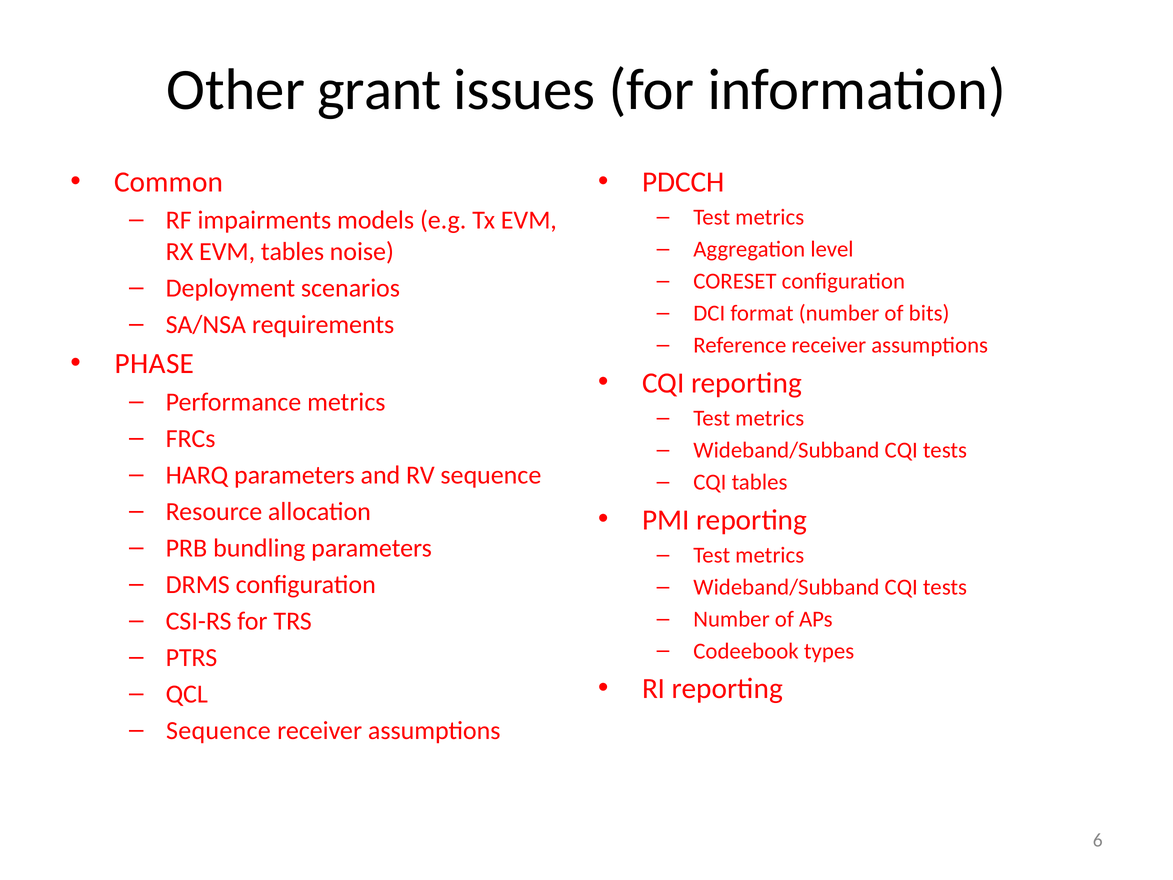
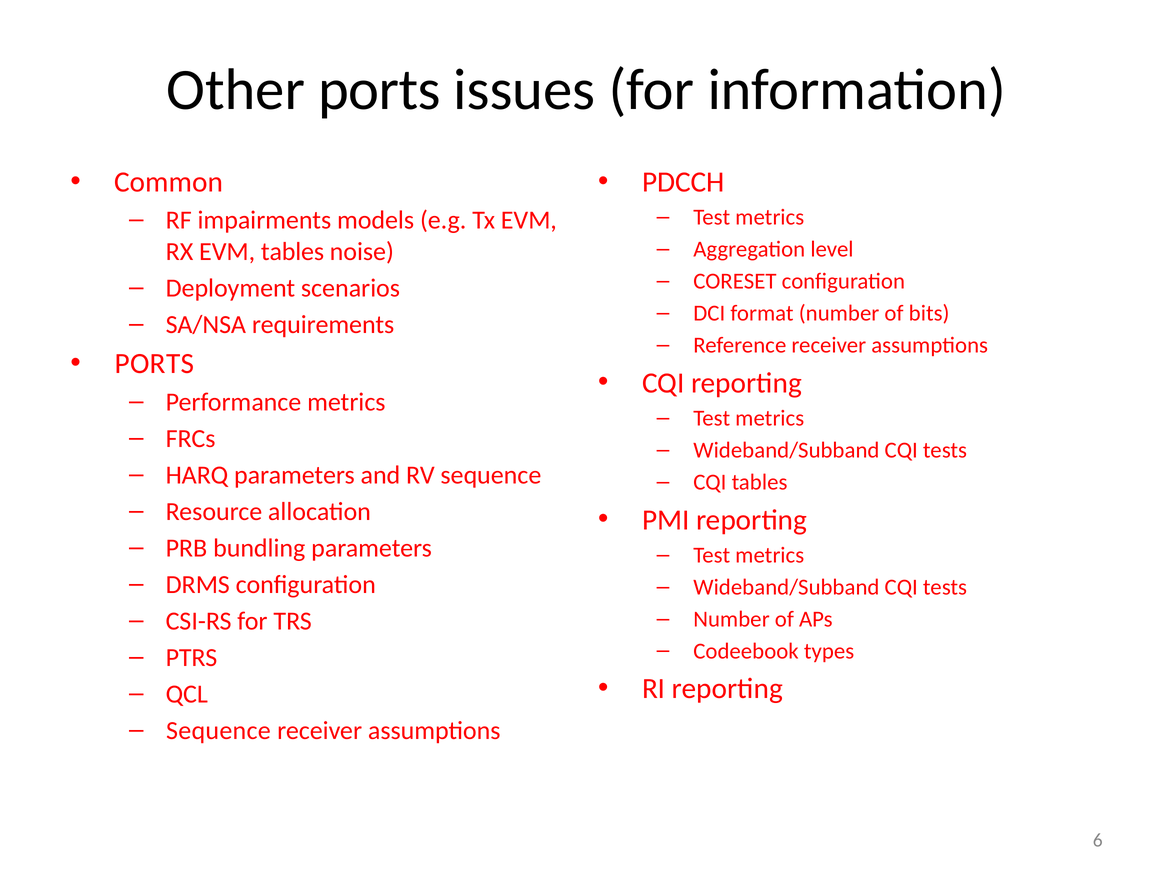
Other grant: grant -> ports (379, 90)
PHASE: PHASE -> PORTS (154, 364)
